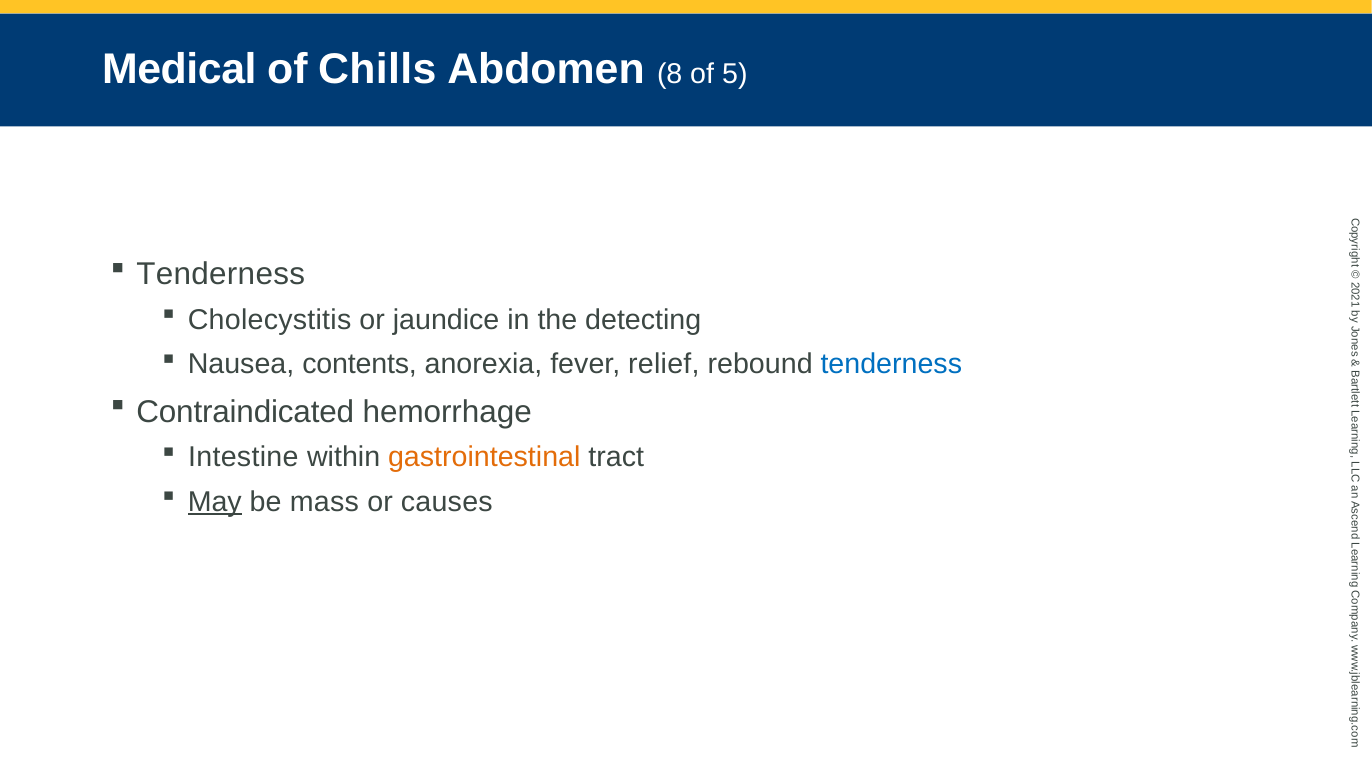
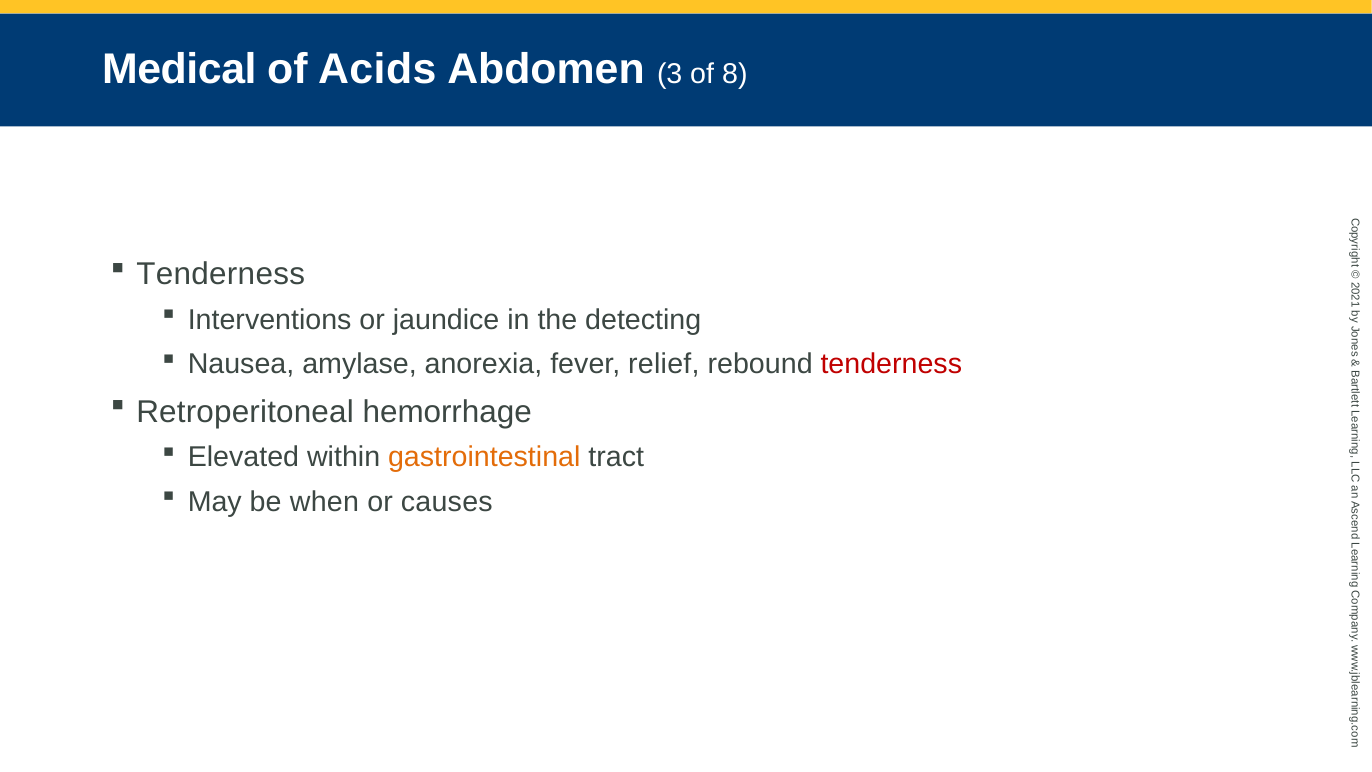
Chills: Chills -> Acids (377, 69)
8: 8 -> 3 (670, 74)
5: 5 -> 8 (735, 74)
Cholecystitis: Cholecystitis -> Interventions (270, 320)
contents: contents -> amylase (360, 364)
tenderness colour: blue -> red (891, 364)
Contraindicated: Contraindicated -> Retroperitoneal (245, 412)
Intestine: Intestine -> Elevated (243, 457)
May underline: present -> none (215, 502)
mass: mass -> when (324, 502)
